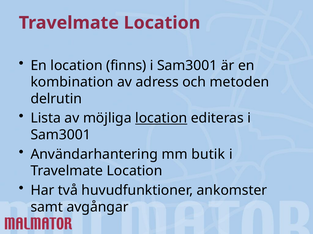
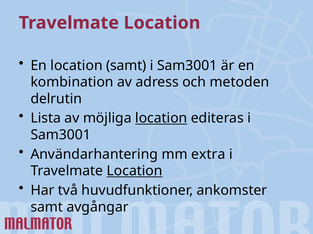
location finns: finns -> samt (126, 66)
butik: butik -> extra (208, 155)
Location underline: none -> present (135, 171)
